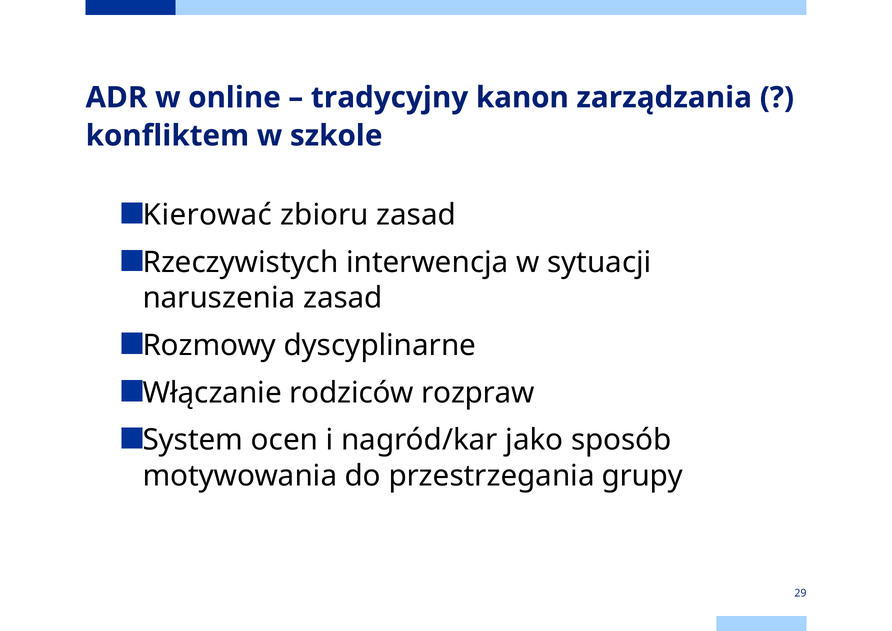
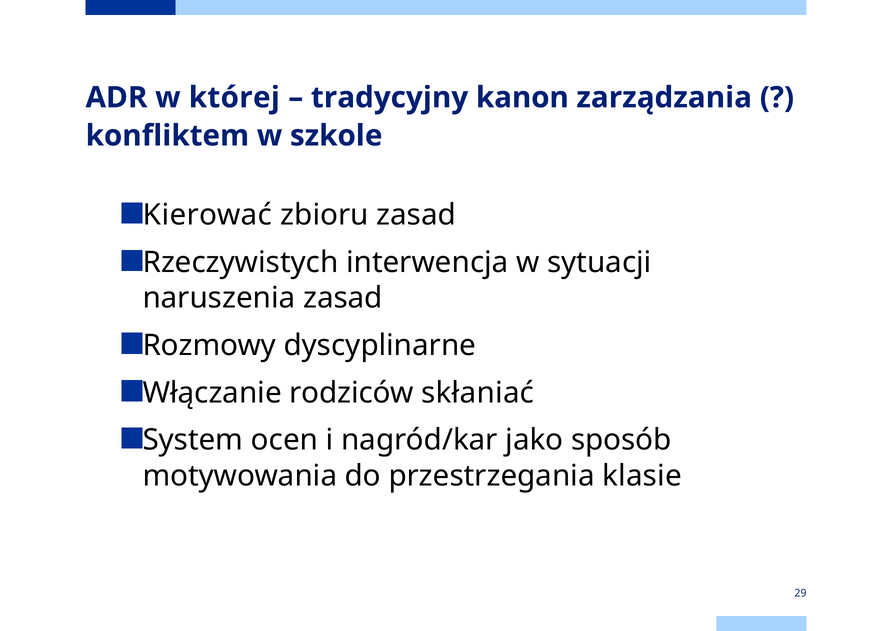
online: online -> której (234, 97)
rozpraw: rozpraw -> skłaniać (478, 393)
grupy: grupy -> klasie (642, 476)
